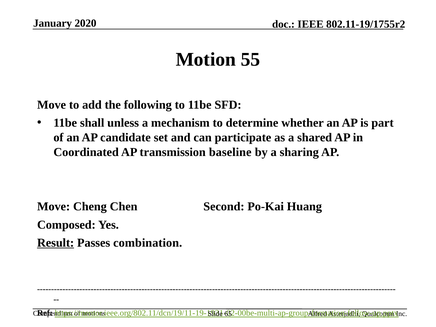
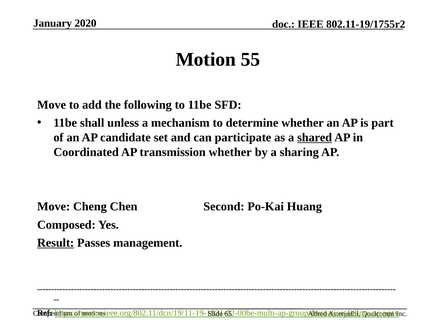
shared underline: none -> present (315, 137)
transmission baseline: baseline -> whether (230, 152)
combination: combination -> management (148, 243)
